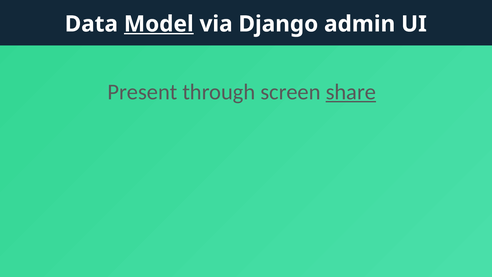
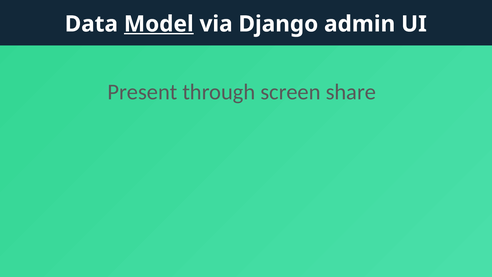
share underline: present -> none (351, 92)
